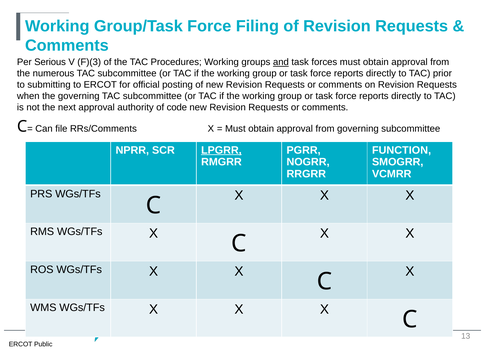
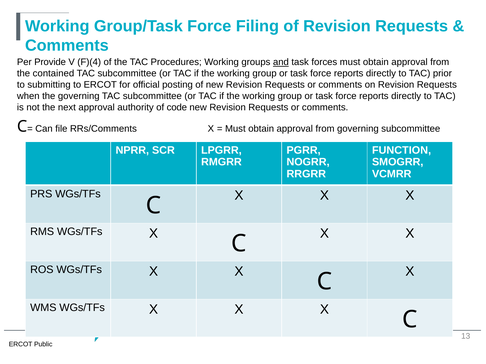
Serious: Serious -> Provide (50, 62)
F)(3: F)(3 -> F)(4 (89, 62)
numerous: numerous -> contained (53, 74)
LPGRR underline: present -> none (221, 150)
